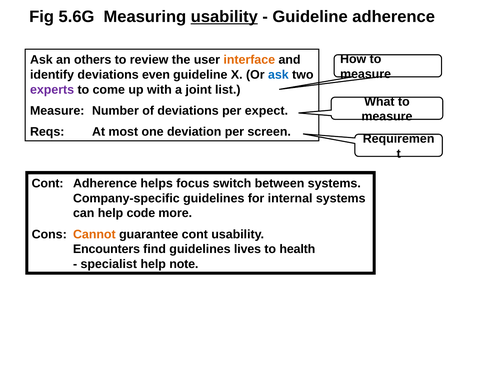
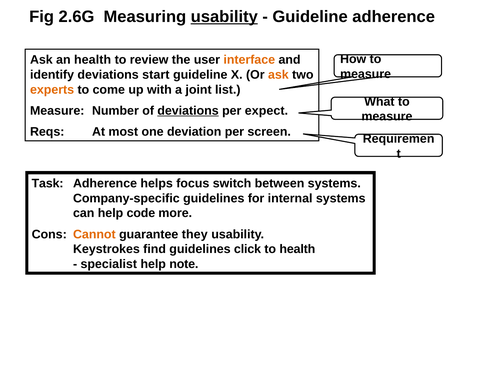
5.6G: 5.6G -> 2.6G (76, 17)
an others: others -> health (93, 60)
even: even -> start (156, 75)
ask colour: blue -> orange (278, 75)
experts colour: purple -> orange (52, 90)
deviations underline: none -> present (188, 111)
Cont: Cont -> Task (48, 183)
guarantee cont: cont -> they (195, 234)
Encounters: Encounters -> Keystrokes (106, 249)
lives: lives -> click (248, 249)
